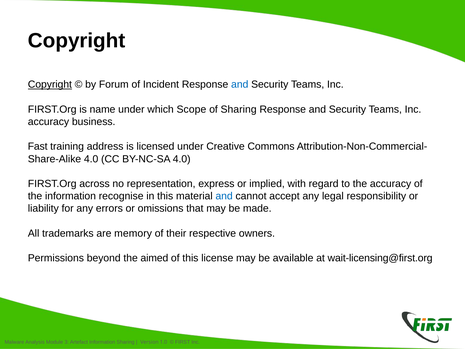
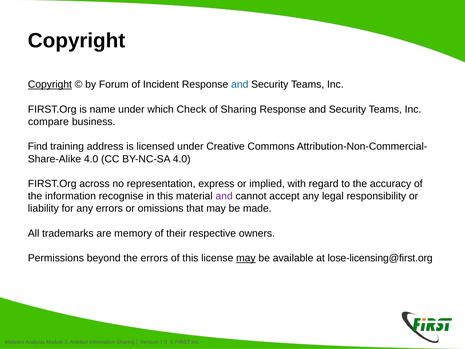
Scope: Scope -> Check (191, 109)
accuracy: accuracy -> compare (48, 122)
Fast: Fast -> Find (38, 146)
and colour: blue -> purple (224, 196)
the aimed: aimed -> errors (154, 258)
may underline: none -> present (246, 258)
wait-licensing@first.org: wait-licensing@first.org -> lose-licensing@first.org (380, 258)
